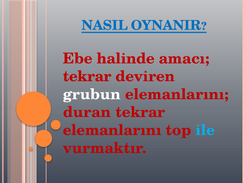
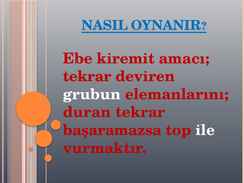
halinde: halinde -> kiremit (126, 59)
elemanlarını: elemanlarını -> başaramazsa (112, 130)
ile colour: light blue -> white (205, 130)
